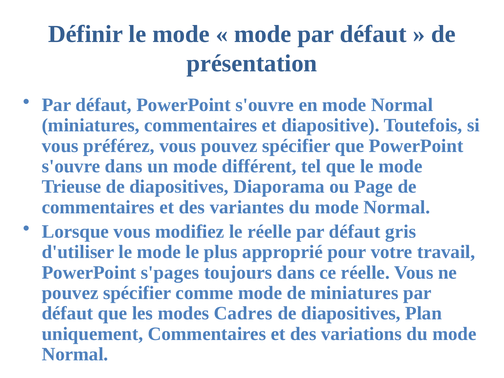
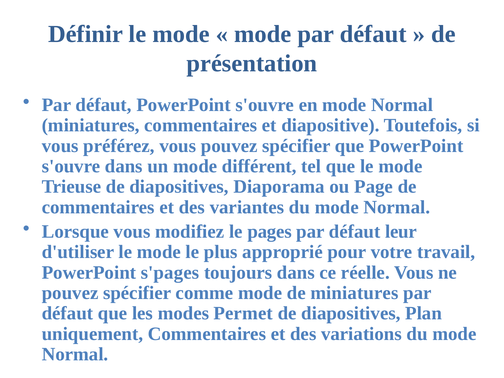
le réelle: réelle -> pages (270, 232)
gris: gris -> leur (401, 232)
Cadres: Cadres -> Permet (243, 313)
